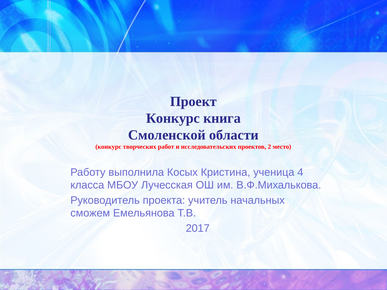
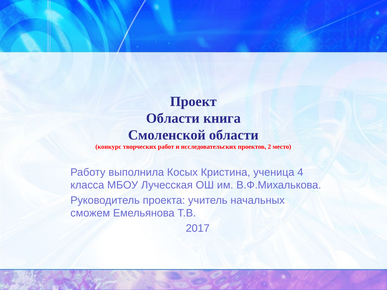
Конкурс: Конкурс -> Области (173, 118)
